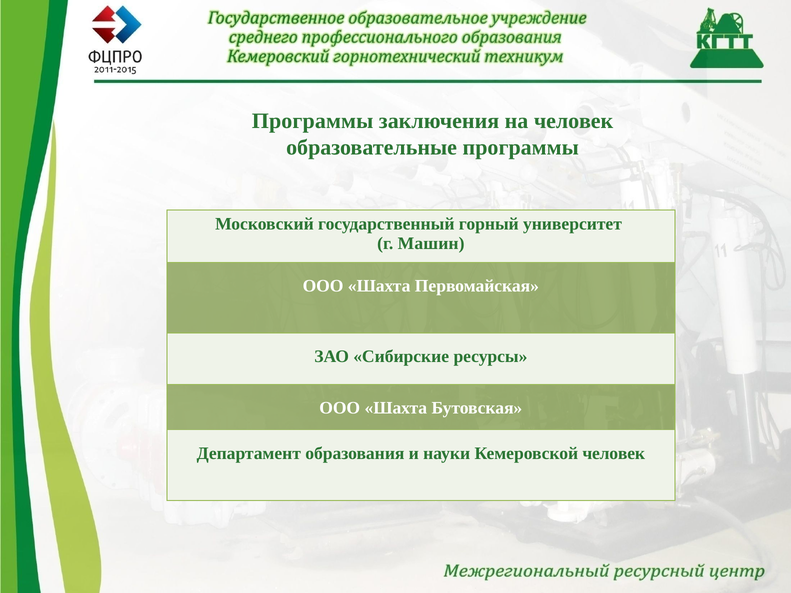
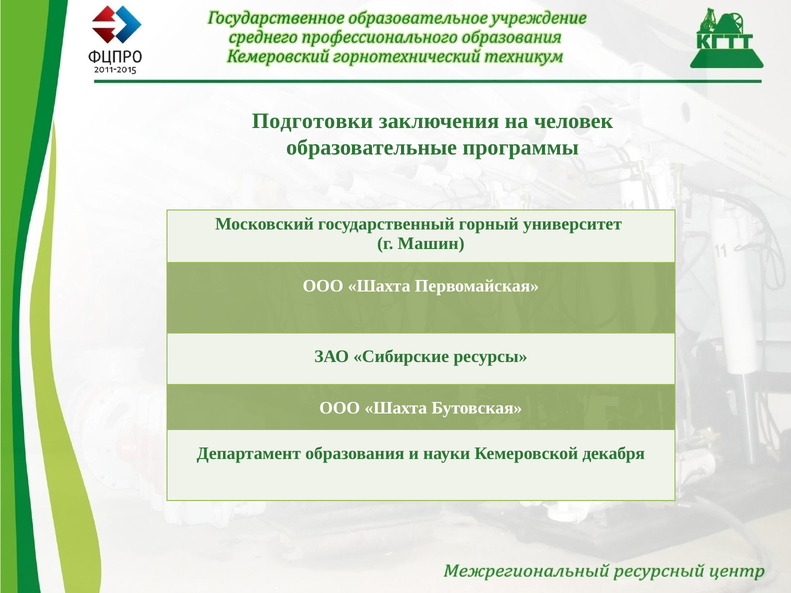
Программы: Программы -> Подготовки (313, 121)
Кемеровской человек: человек -> декабря (614, 454)
